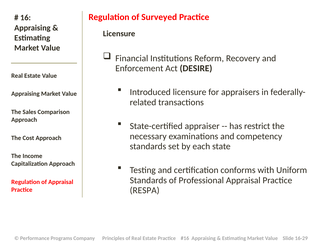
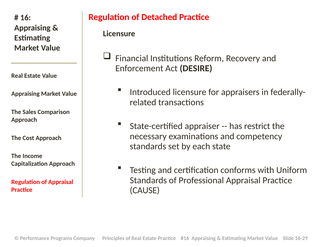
Surveyed: Surveyed -> Detached (159, 17)
RESPA: RESPA -> CAUSE (145, 191)
